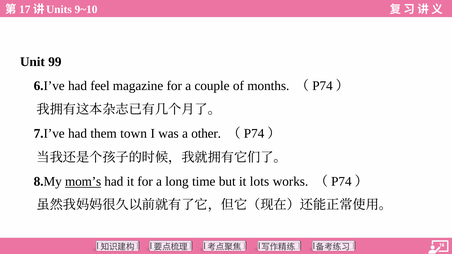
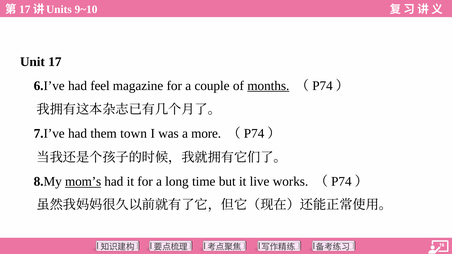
99: 99 -> 17 (55, 62)
months underline: none -> present (268, 86)
other: other -> more (206, 134)
lots: lots -> live (260, 182)
